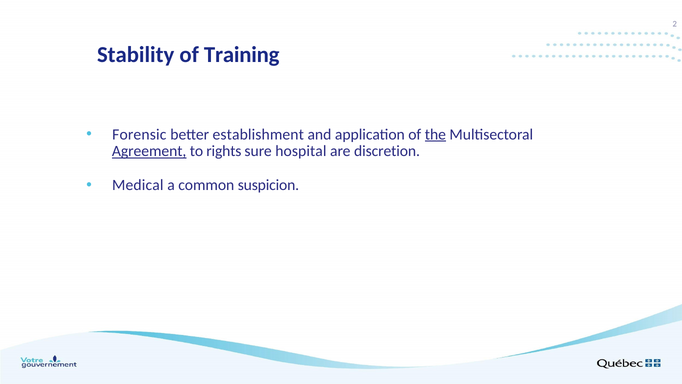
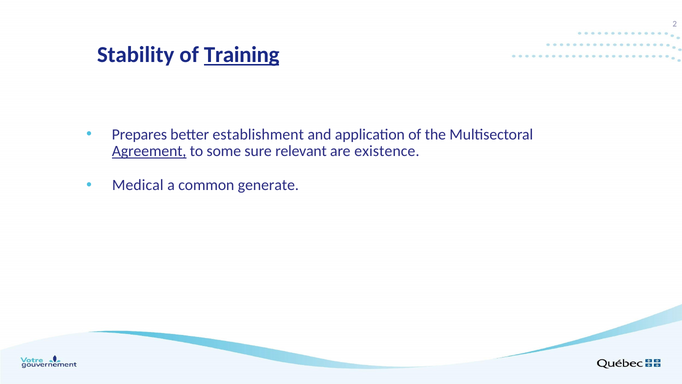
Training underline: none -> present (242, 55)
Forensic: Forensic -> Prepares (139, 134)
the underline: present -> none (435, 134)
rights: rights -> some (224, 151)
hospital: hospital -> relevant (301, 151)
discretion: discretion -> existence (387, 151)
suspicion: suspicion -> generate (268, 185)
